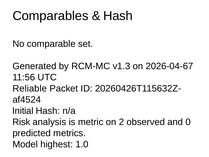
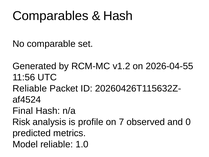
v1.3: v1.3 -> v1.2 (121, 66)
2026-04-67: 2026-04-67 -> 2026-04-55 (169, 66)
Initial: Initial -> Final (23, 111)
metric: metric -> profile (91, 122)
2: 2 -> 7 (121, 122)
Model highest: highest -> reliable (57, 144)
